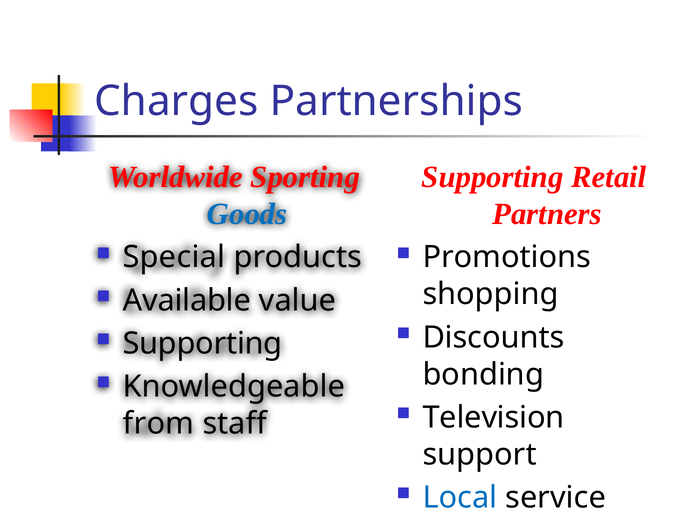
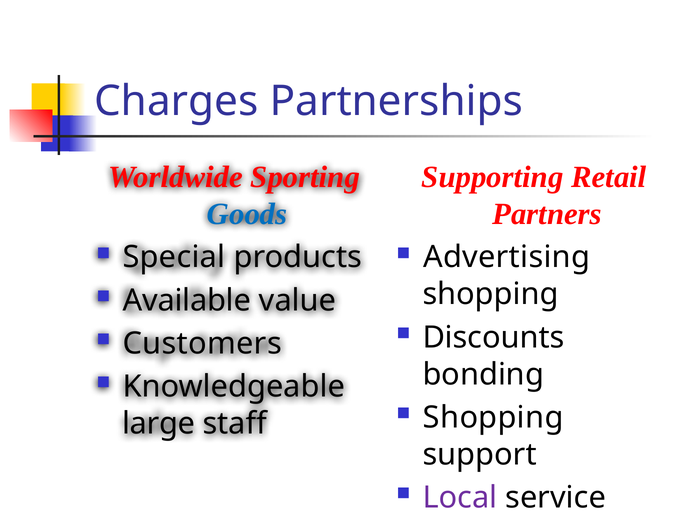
Promotions: Promotions -> Advertising (507, 257)
Supporting: Supporting -> Customers (202, 343)
Television: Television -> Shopping (493, 417)
from: from -> large (159, 424)
Local colour: blue -> purple (460, 497)
